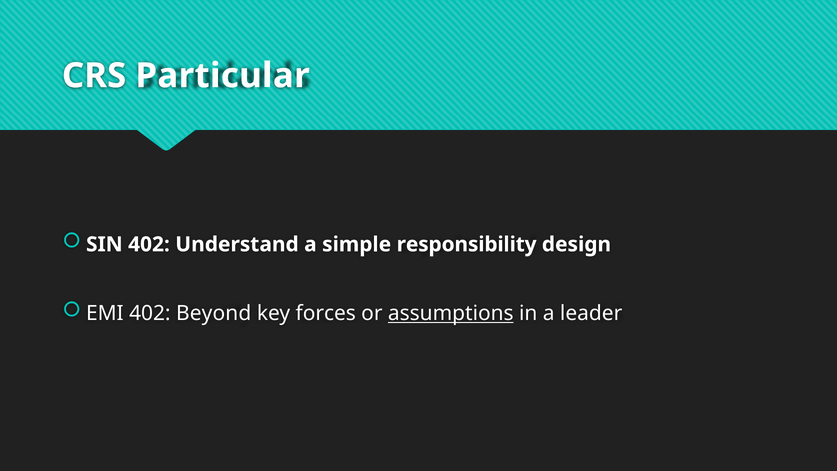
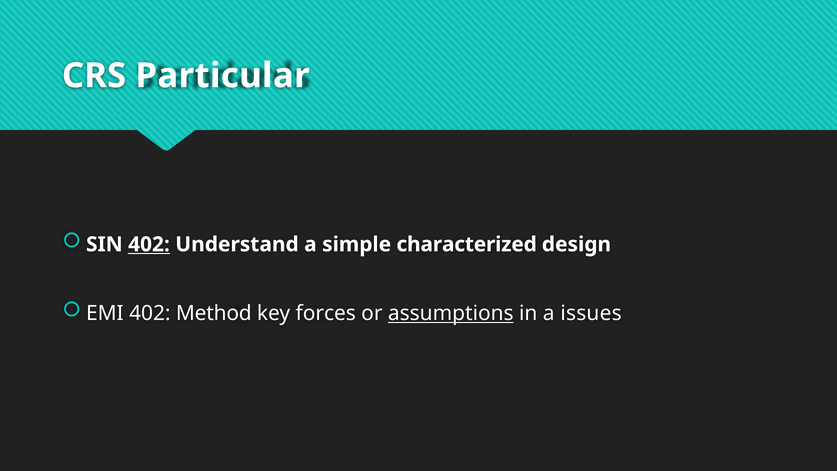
402 underline: none -> present (149, 244)
responsibility: responsibility -> characterized (467, 244)
Beyond: Beyond -> Method (214, 313)
leader: leader -> issues (591, 313)
